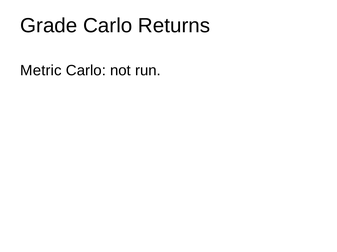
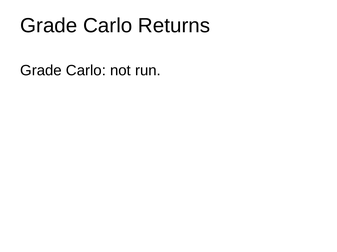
Metric: Metric -> Grade (41, 71)
